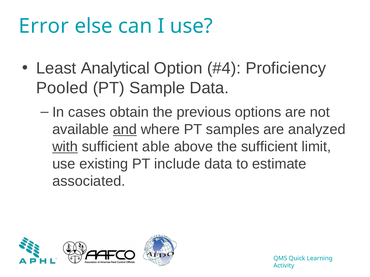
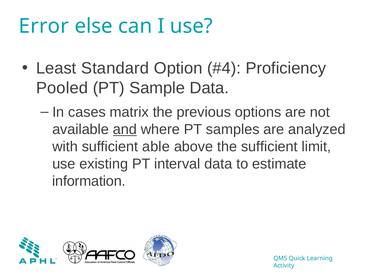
Analytical: Analytical -> Standard (115, 68)
obtain: obtain -> matrix (129, 112)
with underline: present -> none (65, 147)
include: include -> interval (177, 164)
associated: associated -> information (89, 182)
